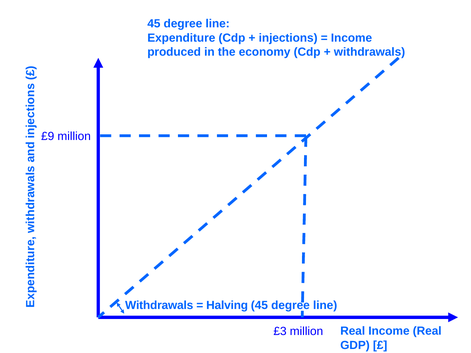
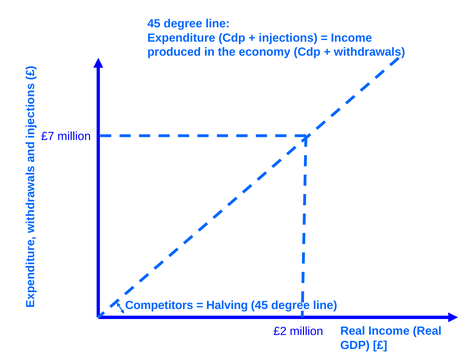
£9: £9 -> £7 (48, 137)
Withdrawals: Withdrawals -> Competitors (159, 306)
£3: £3 -> £2 (280, 331)
